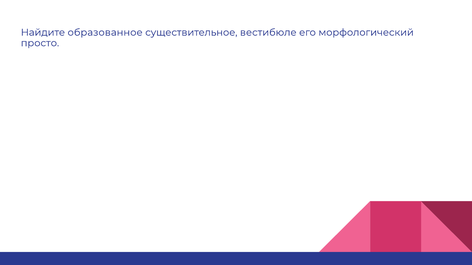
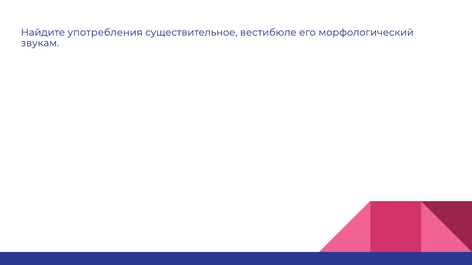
образованное: образованное -> употребления (105, 32)
просто: просто -> звукам (40, 43)
